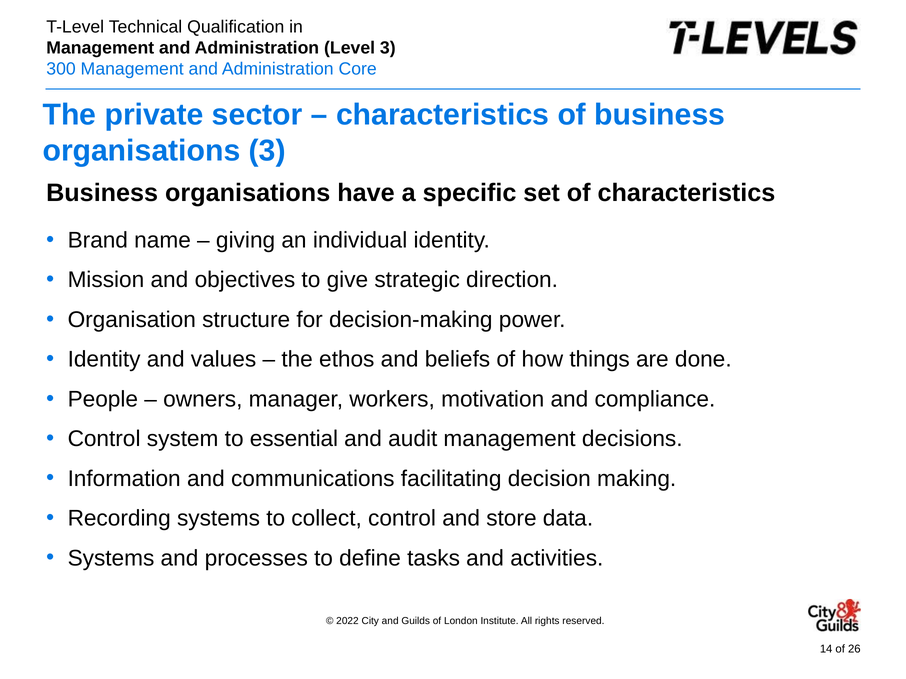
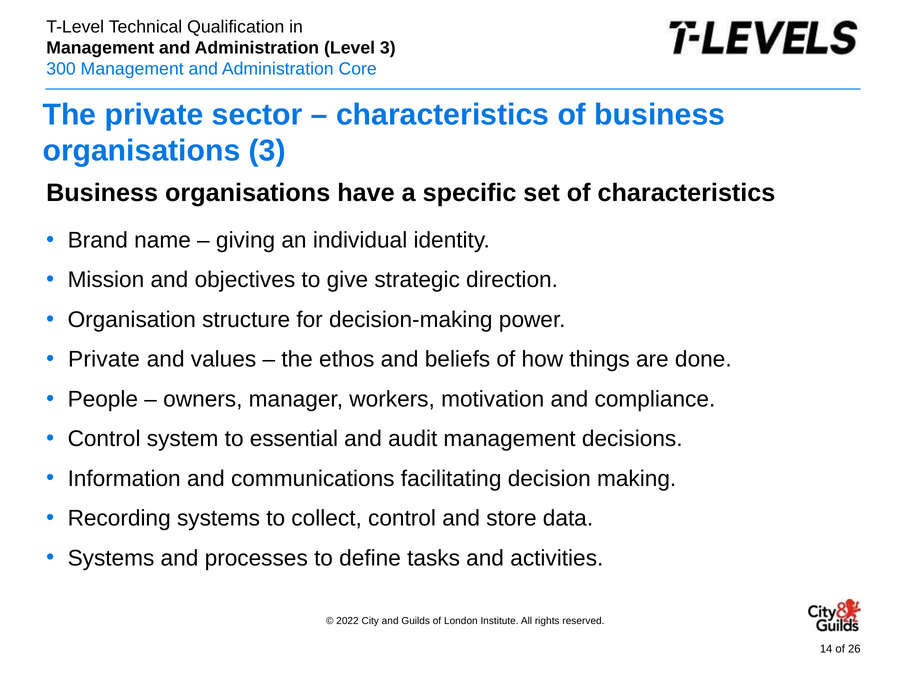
Identity: Identity -> Private (104, 360)
